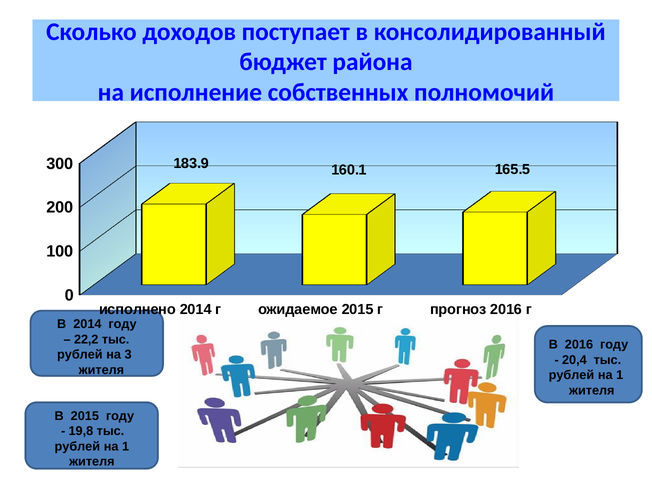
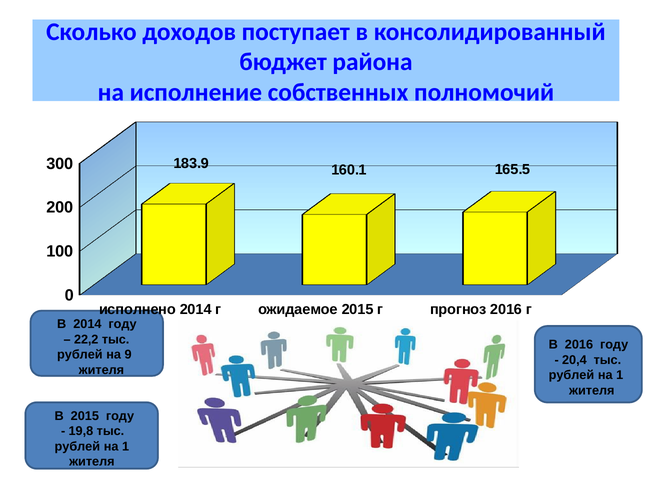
3: 3 -> 9 (128, 355)
